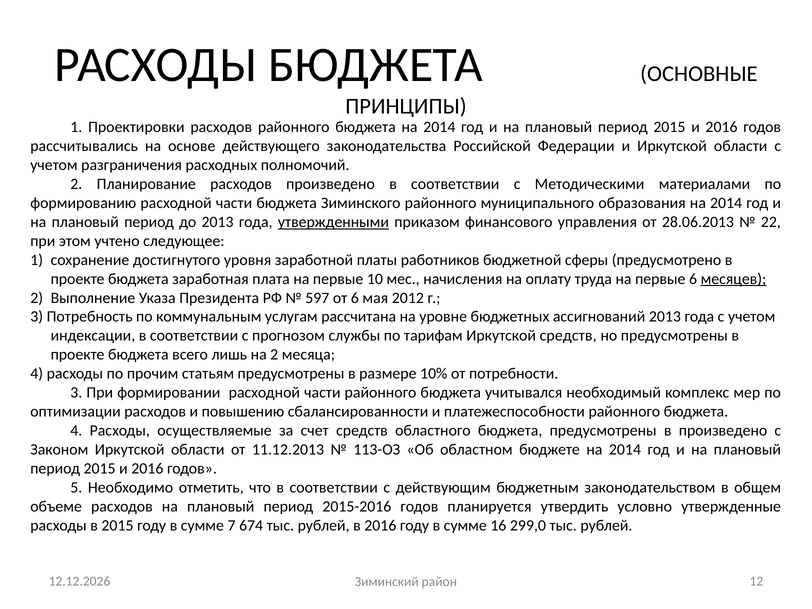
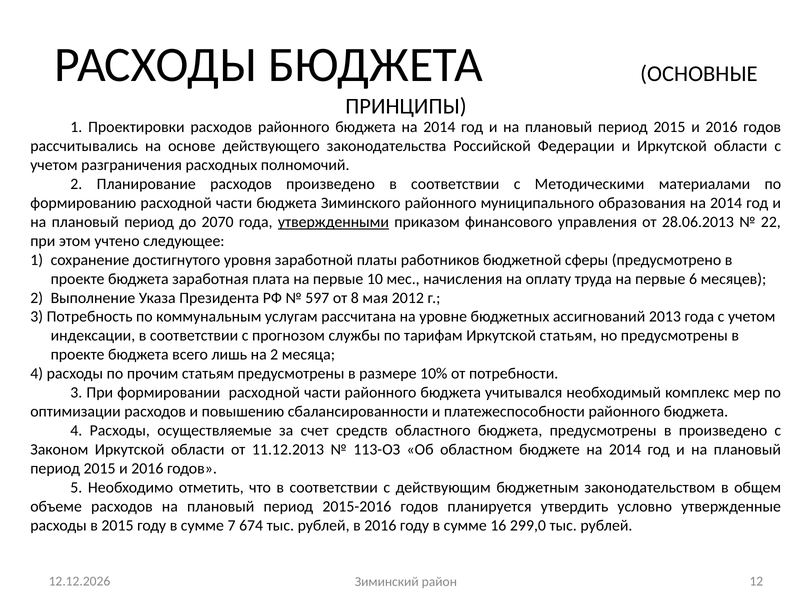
до 2013: 2013 -> 2070 (218, 222)
месяцев underline: present -> none (733, 279)
от 6: 6 -> 8 (355, 298)
Иркутской средств: средств -> статьям (568, 336)
